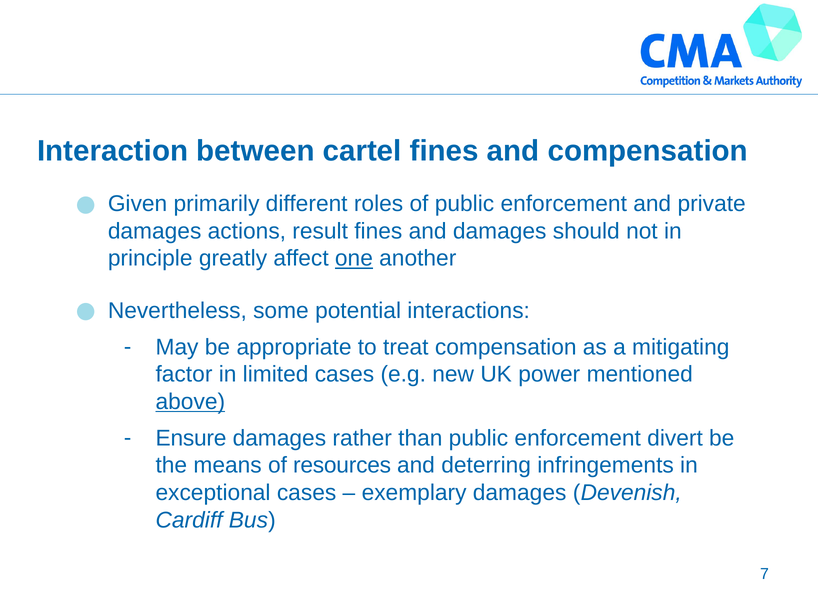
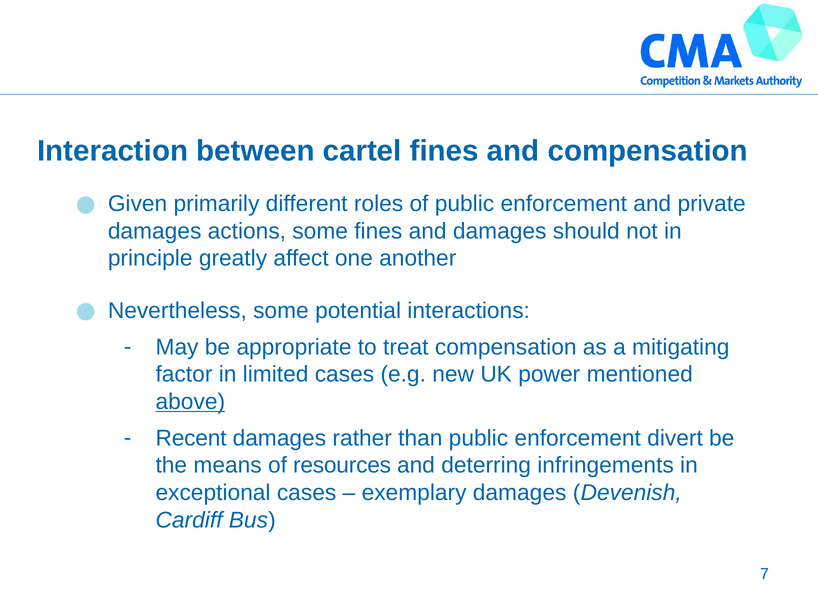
actions result: result -> some (320, 231)
one underline: present -> none (354, 258)
Ensure: Ensure -> Recent (191, 438)
